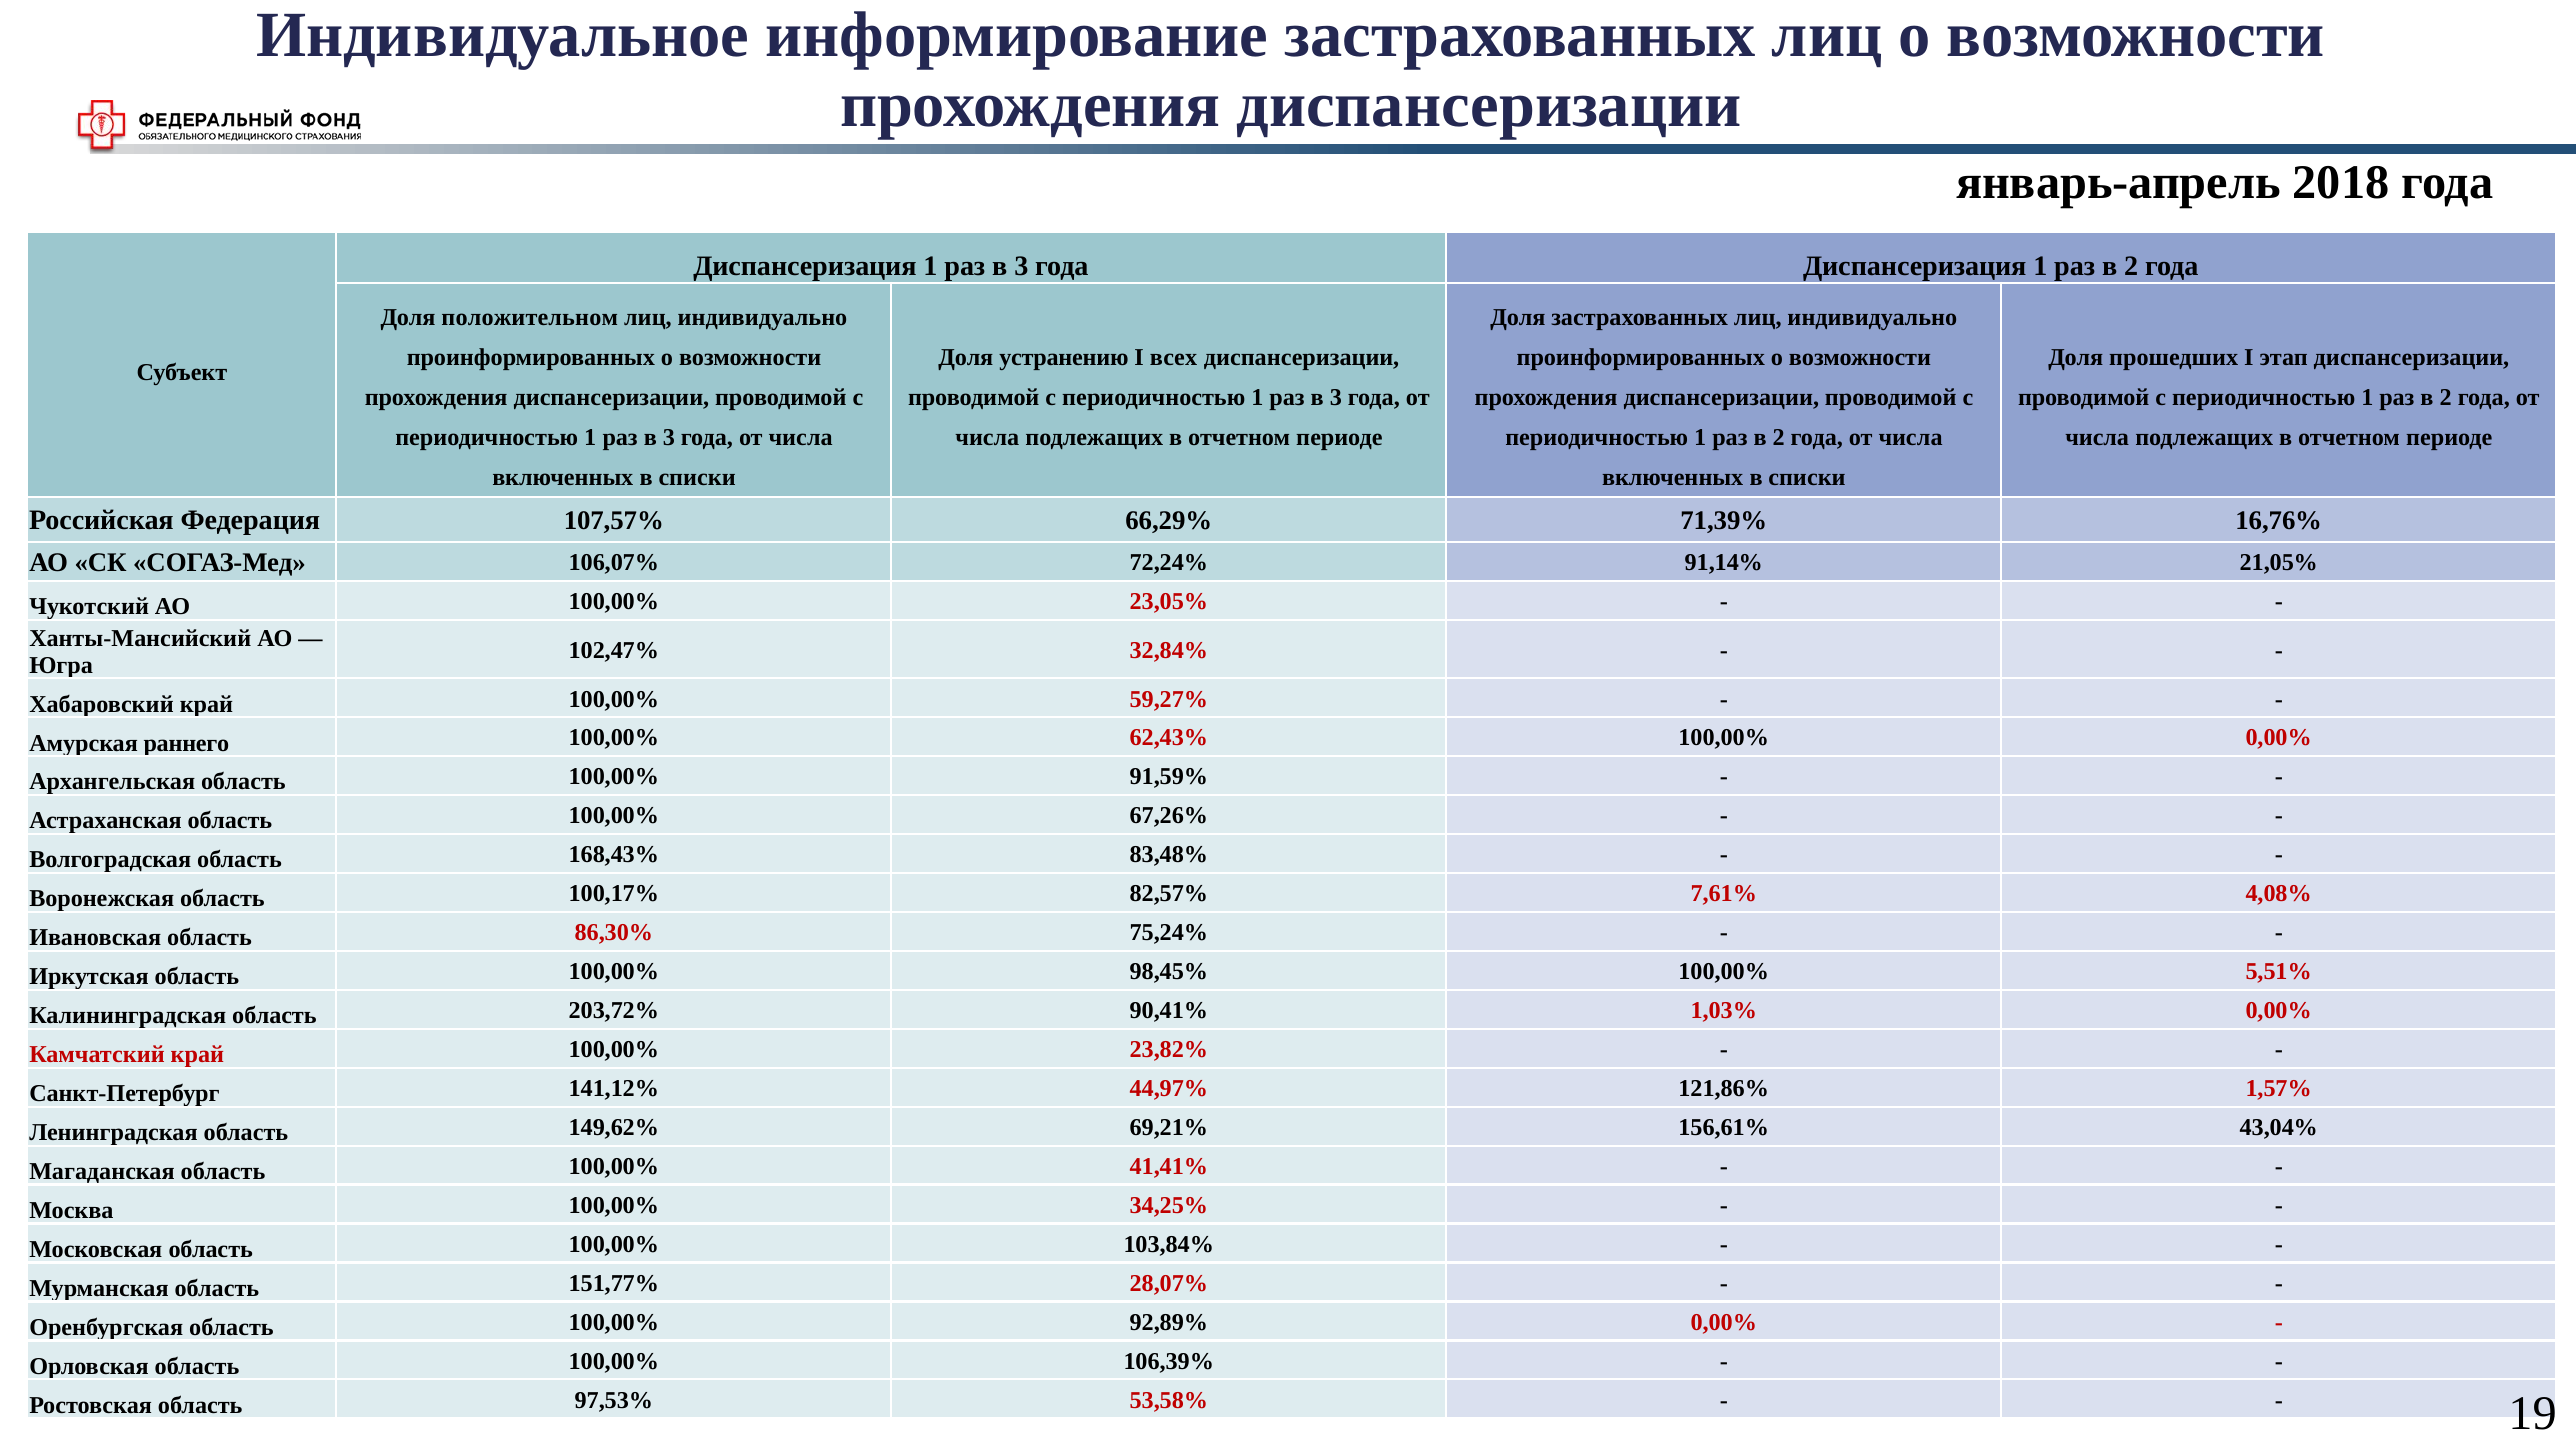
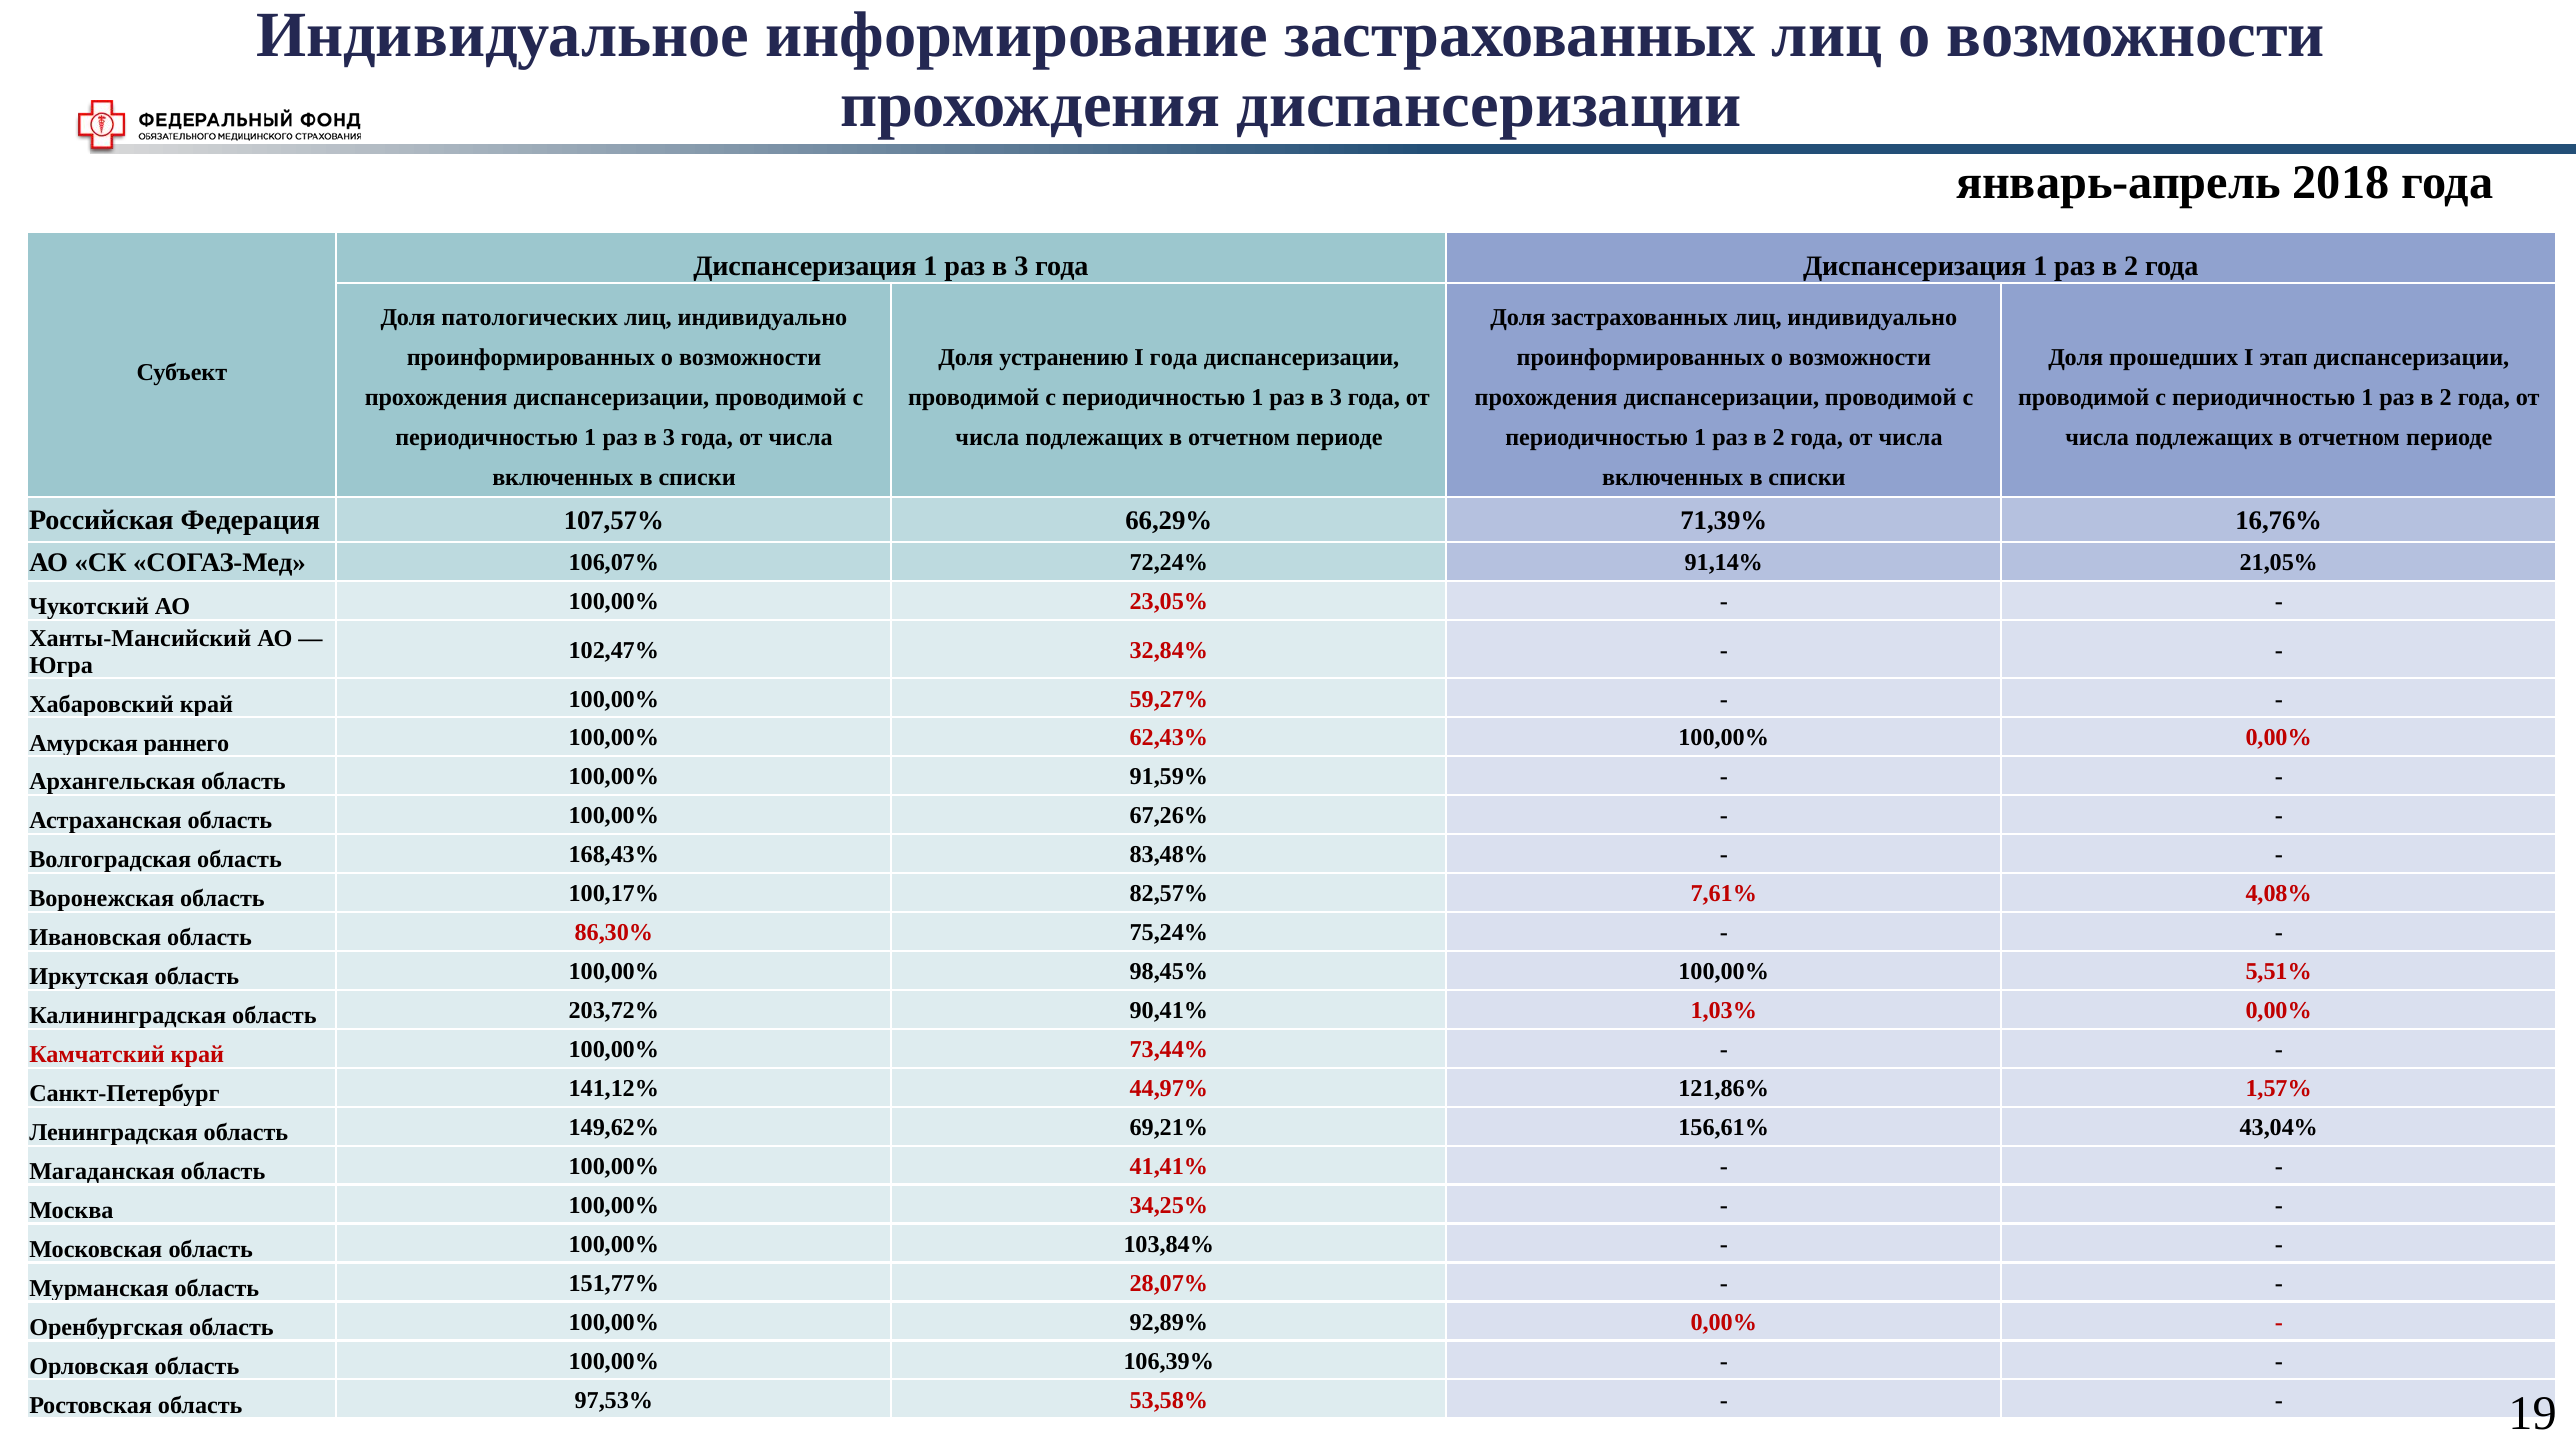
положительном: положительном -> патологических (530, 317)
I всех: всех -> года (1174, 357)
23,82%: 23,82% -> 73,44% (1169, 1050)
